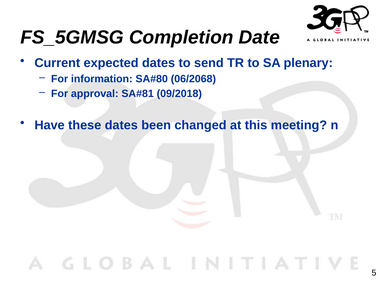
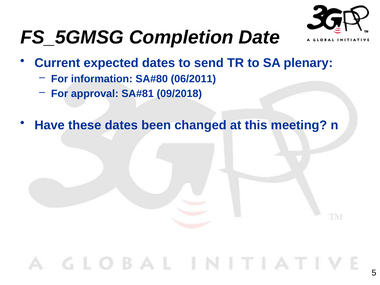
06/2068: 06/2068 -> 06/2011 (193, 79)
